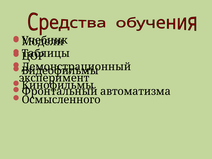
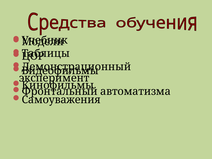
Осмысленного: Осмысленного -> Самоуважения (61, 100)
